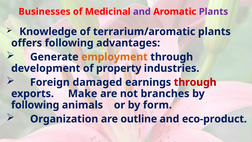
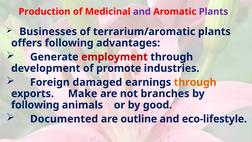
Businesses: Businesses -> Production (44, 12)
Knowledge: Knowledge -> Businesses (48, 32)
employment colour: orange -> red (114, 57)
property: property -> promote (119, 68)
through colour: red -> orange (195, 82)
form: form -> good (158, 105)
Organization: Organization -> Documented (64, 119)
eco-product: eco-product -> eco-lifestyle (214, 119)
